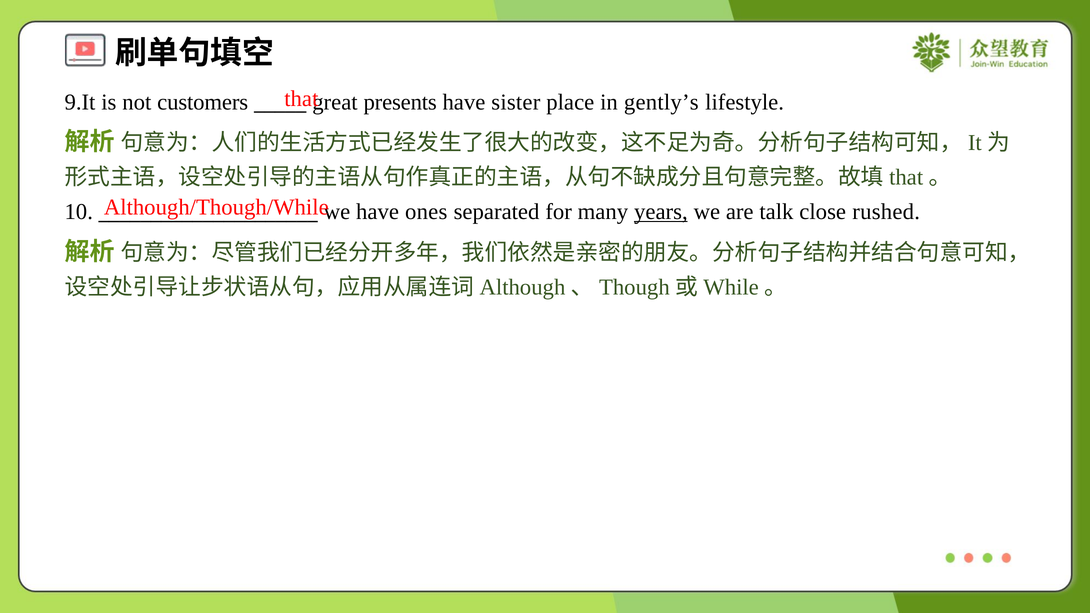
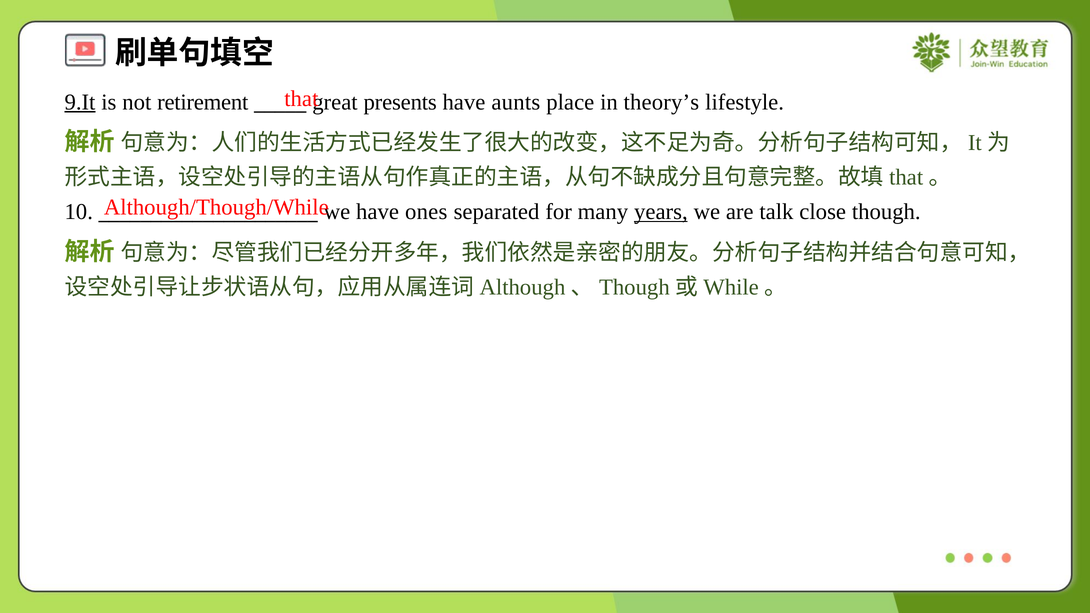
9.It underline: none -> present (80, 102)
customers: customers -> retirement (203, 102)
sister: sister -> aunts (516, 102)
gently’s: gently’s -> theory’s (661, 102)
rushed: rushed -> though (886, 212)
